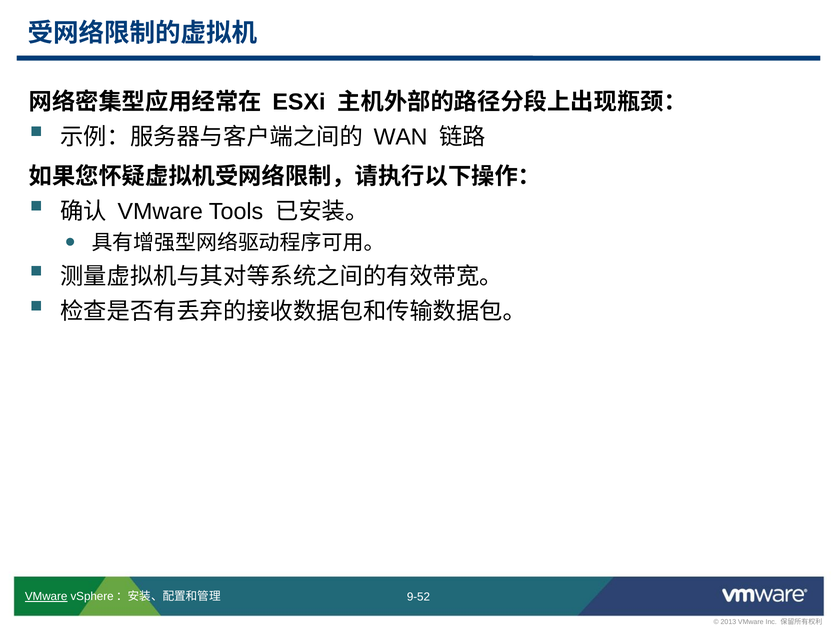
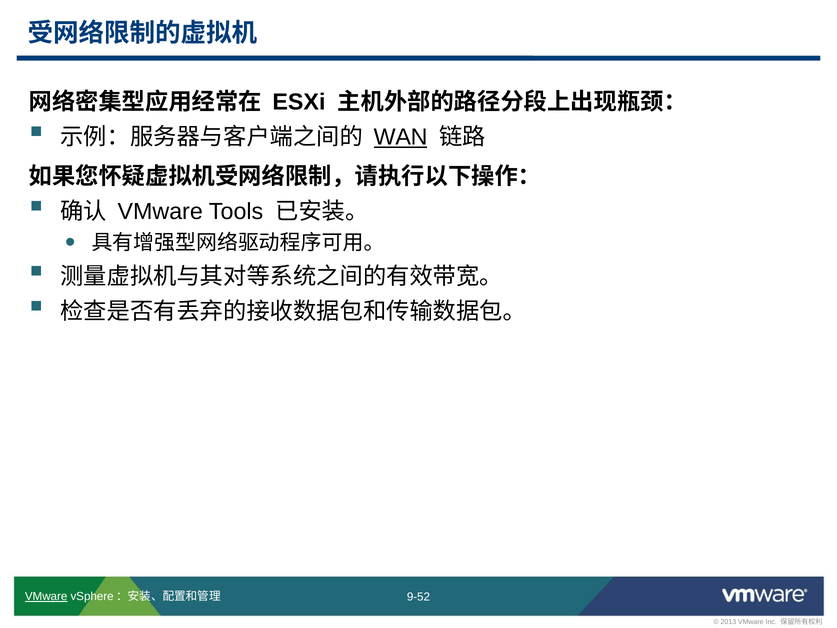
WAN underline: none -> present (401, 137)
